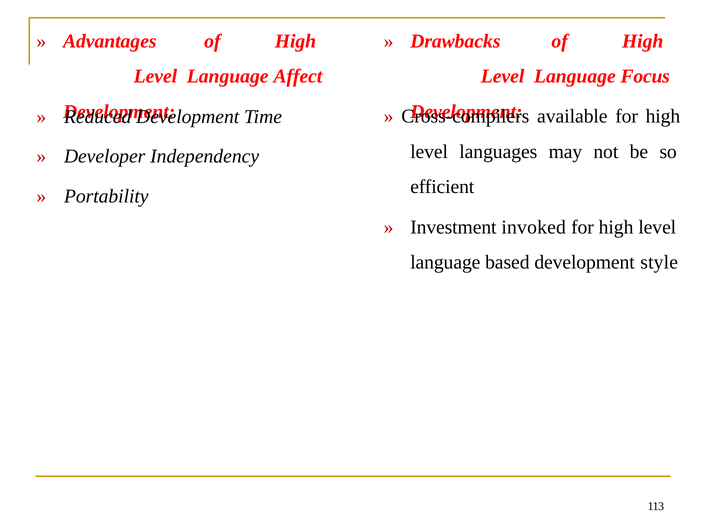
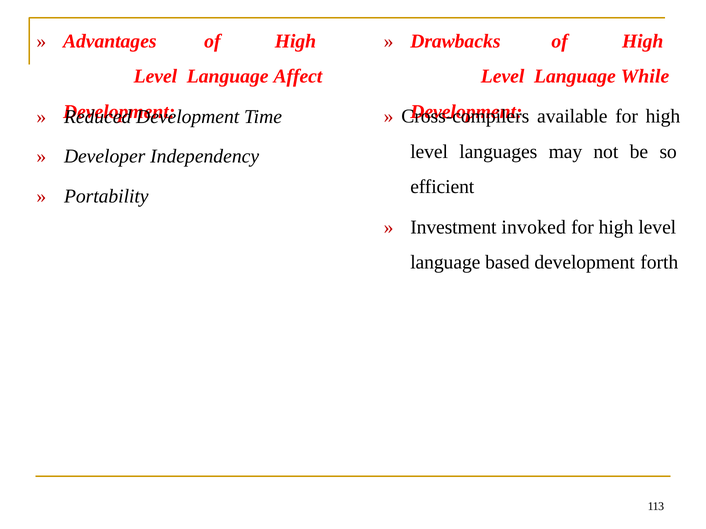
Focus: Focus -> While (645, 77)
style: style -> forth (659, 263)
